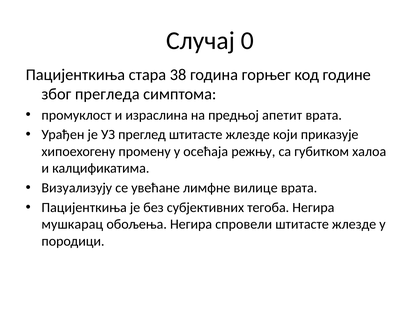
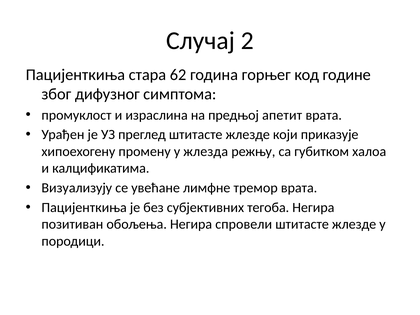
0: 0 -> 2 (247, 41)
38: 38 -> 62 (178, 75)
прегледа: прегледа -> дифузног (107, 94)
осећаја: осећаја -> жлезда (206, 152)
вилице: вилице -> тремор (256, 188)
мушкарац: мушкарац -> позитиван (72, 224)
